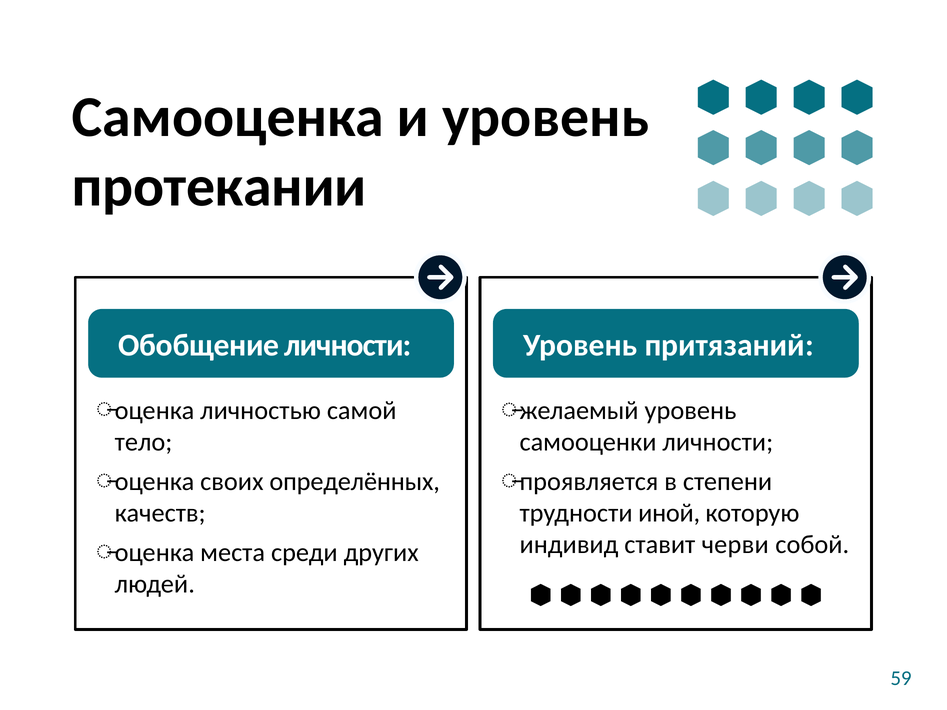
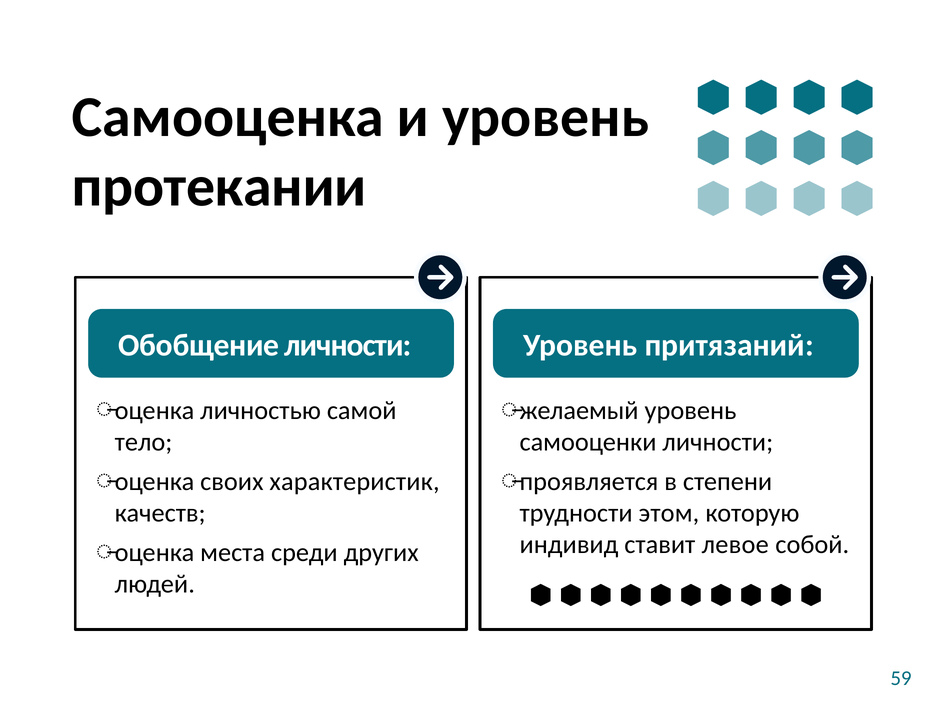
определённых: определённых -> характеристик (355, 482)
иной: иной -> этом (669, 513)
черви: черви -> левое (735, 545)
